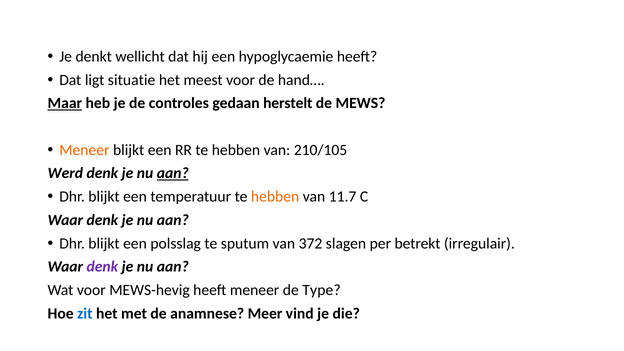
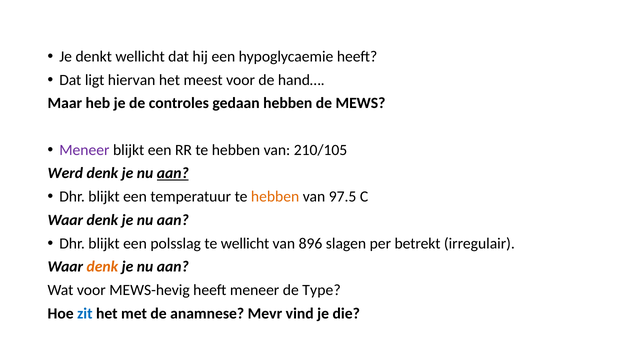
situatie: situatie -> hiervan (132, 80)
Maar underline: present -> none (65, 103)
gedaan herstelt: herstelt -> hebben (288, 103)
Meneer colour: orange -> purple (84, 150)
11.7: 11.7 -> 97.5 (343, 197)
te sputum: sputum -> wellicht (245, 243)
372: 372 -> 896 (310, 243)
denk colour: purple -> orange (102, 267)
Meer: Meer -> Mevr (265, 313)
